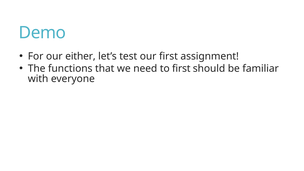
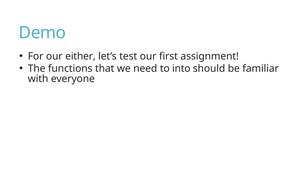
to first: first -> into (181, 68)
